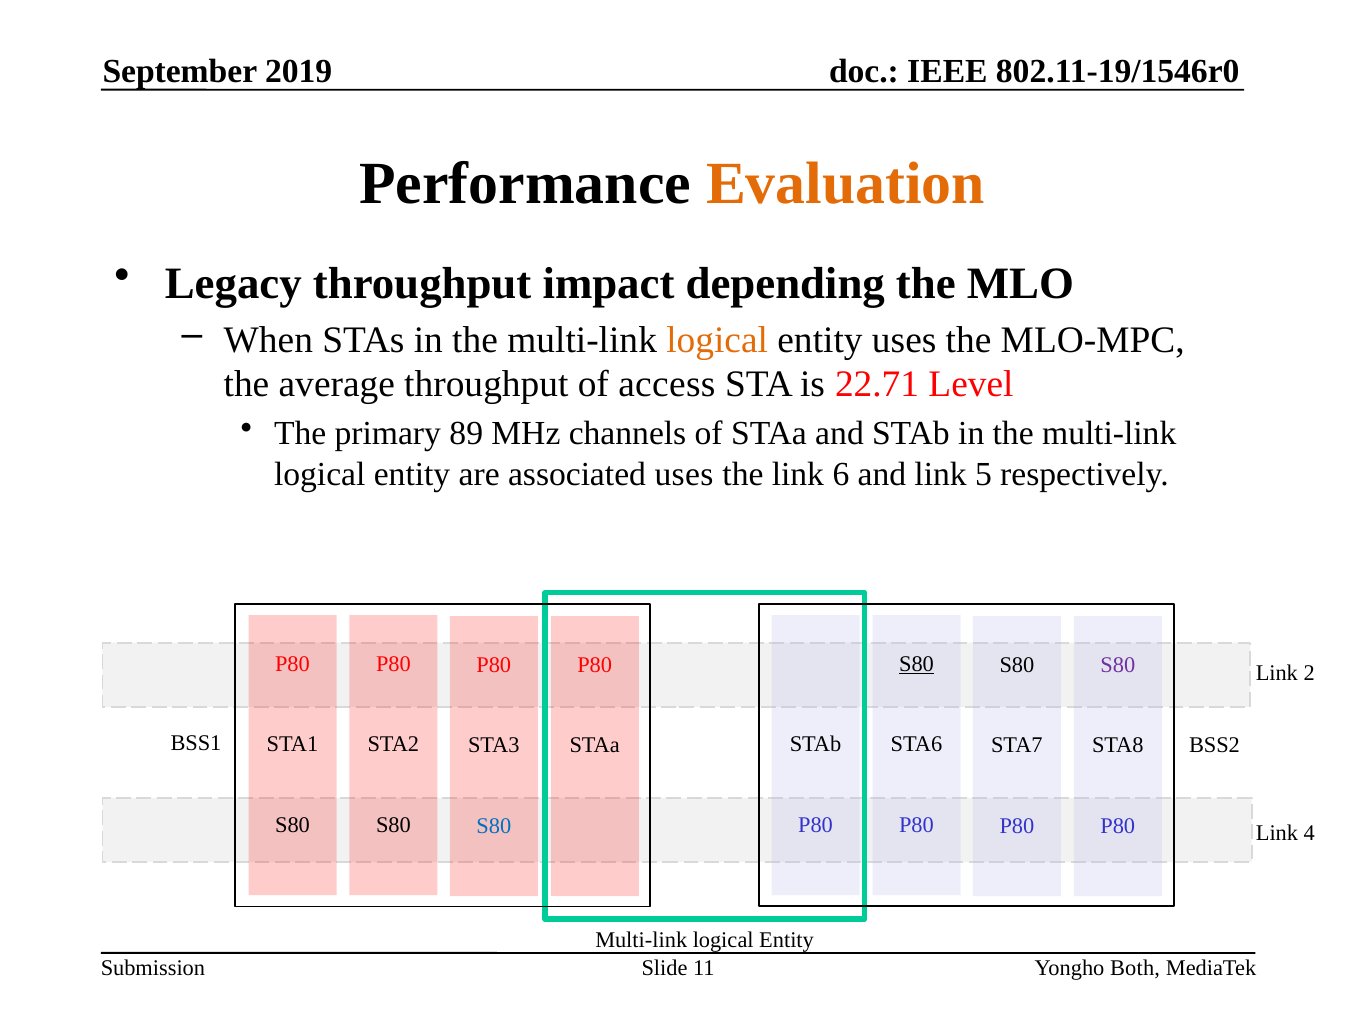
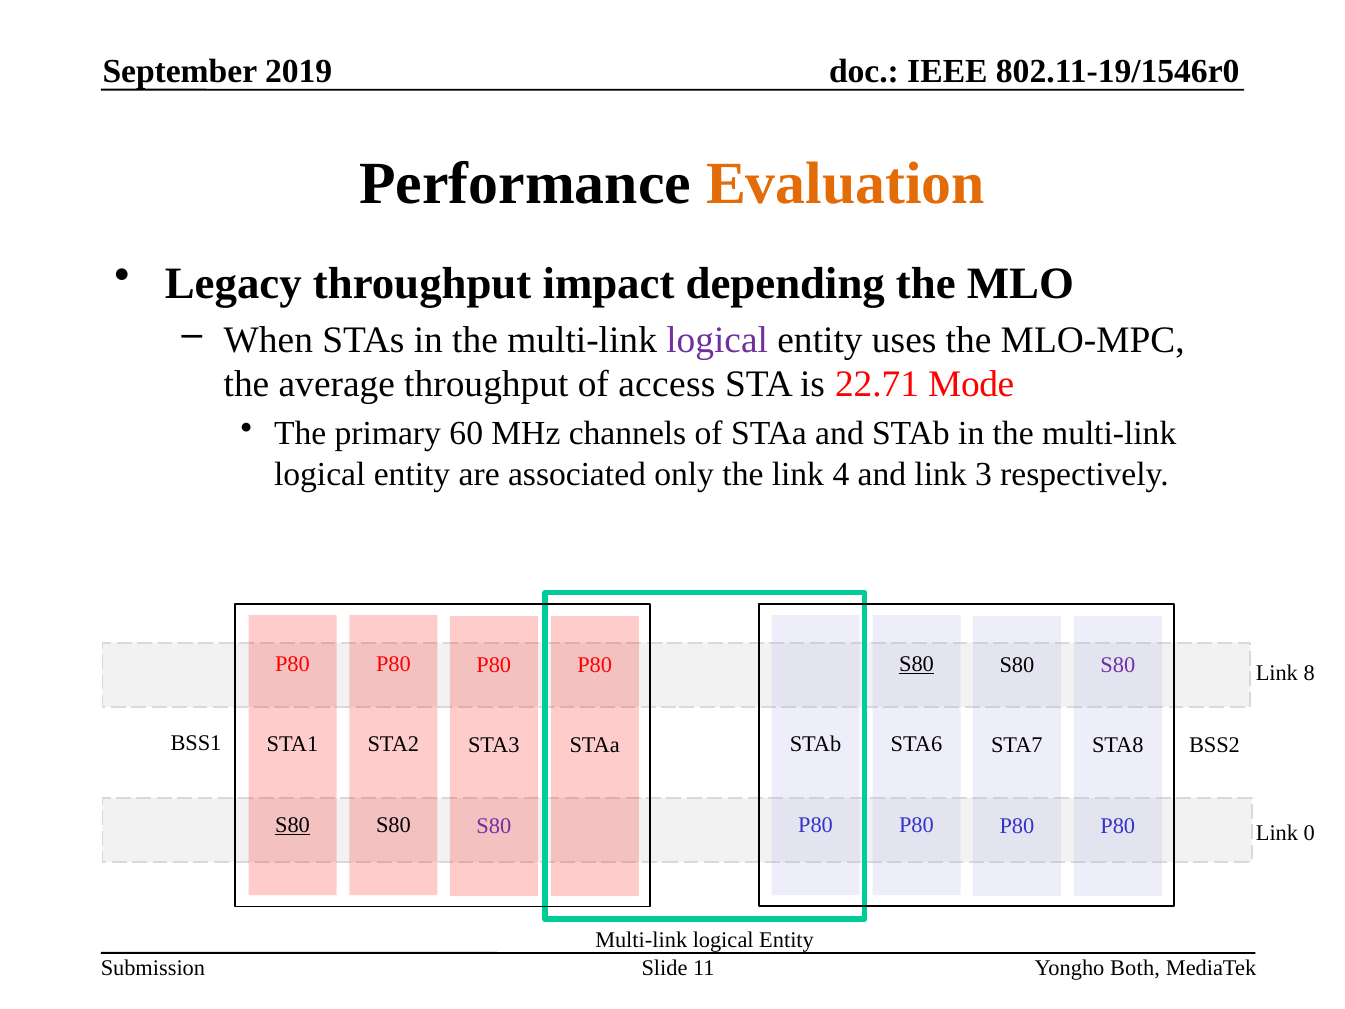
logical colour: orange -> purple (717, 340)
Level: Level -> Mode (971, 385)
89: 89 -> 60 (466, 434)
associated uses: uses -> only (684, 474)
6: 6 -> 4 (841, 474)
5: 5 -> 3 (984, 474)
2: 2 -> 8 (1309, 673)
S80 underline: none -> present (293, 825)
S80 colour: blue -> purple (494, 826)
4: 4 -> 0 (1309, 833)
